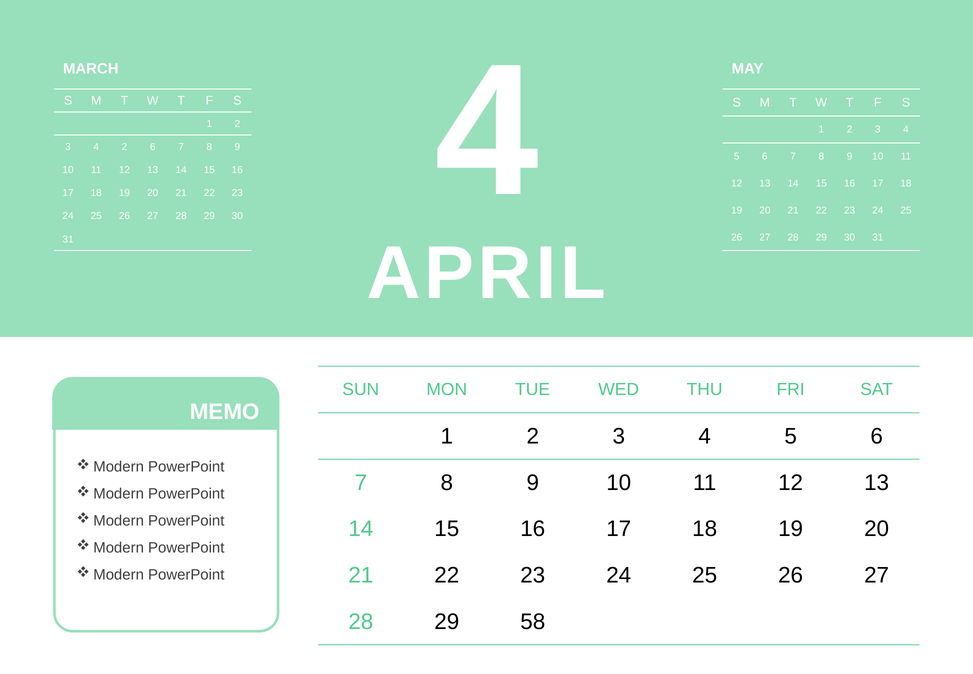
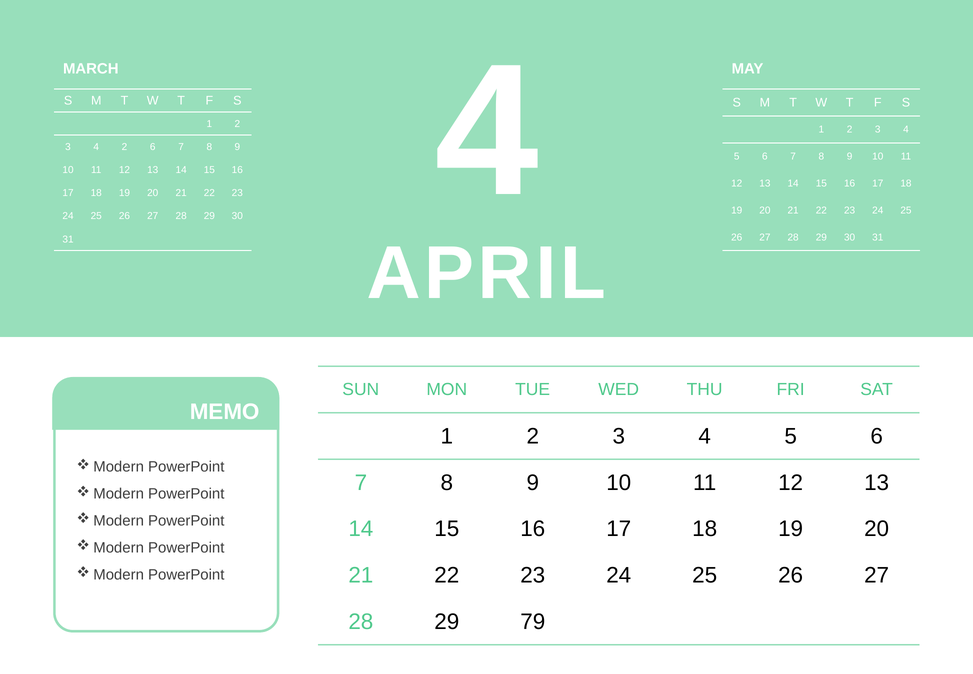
58: 58 -> 79 (533, 622)
